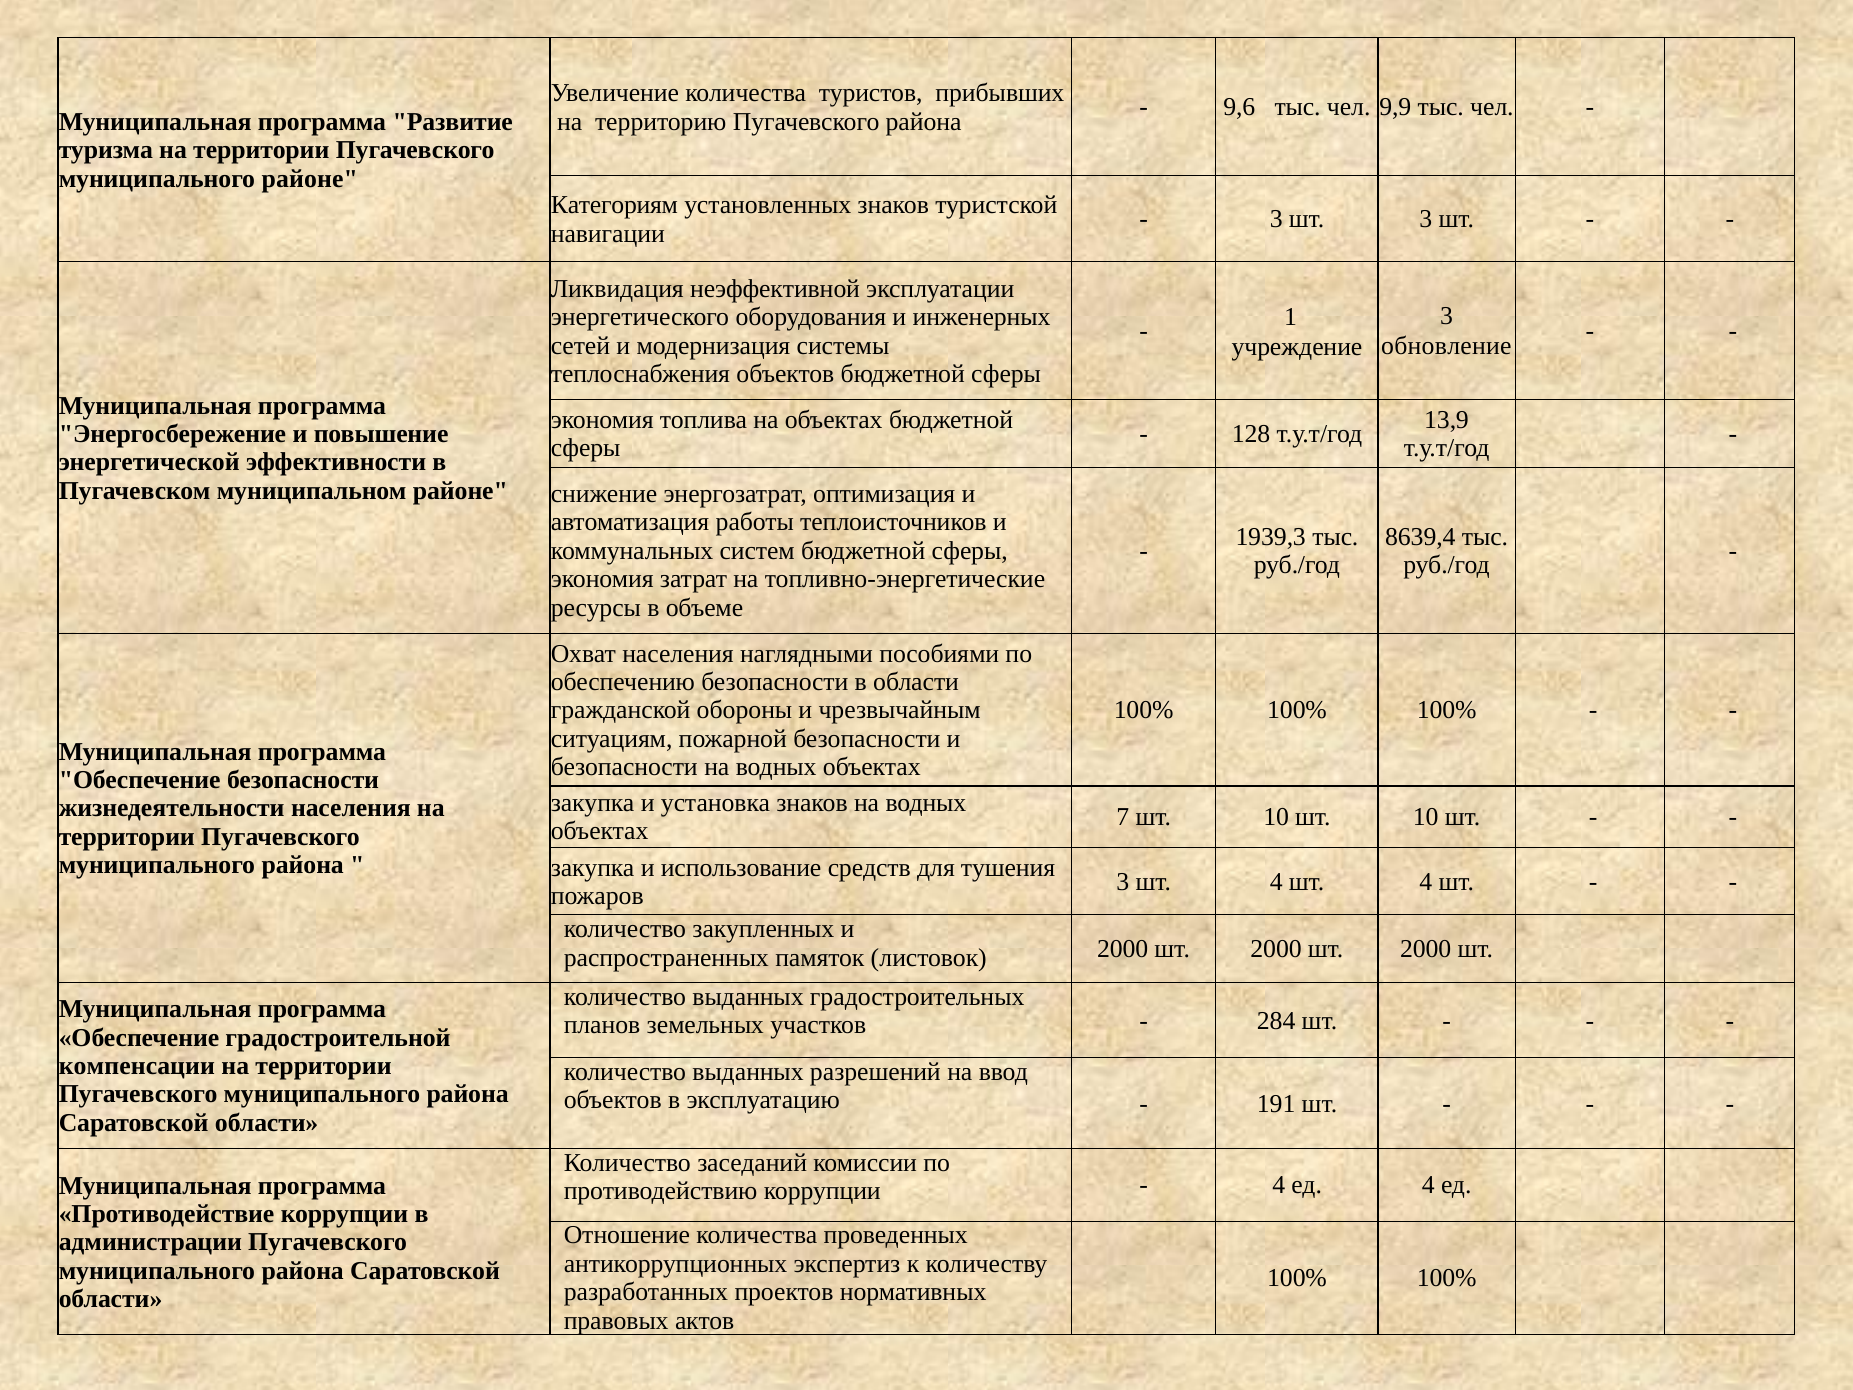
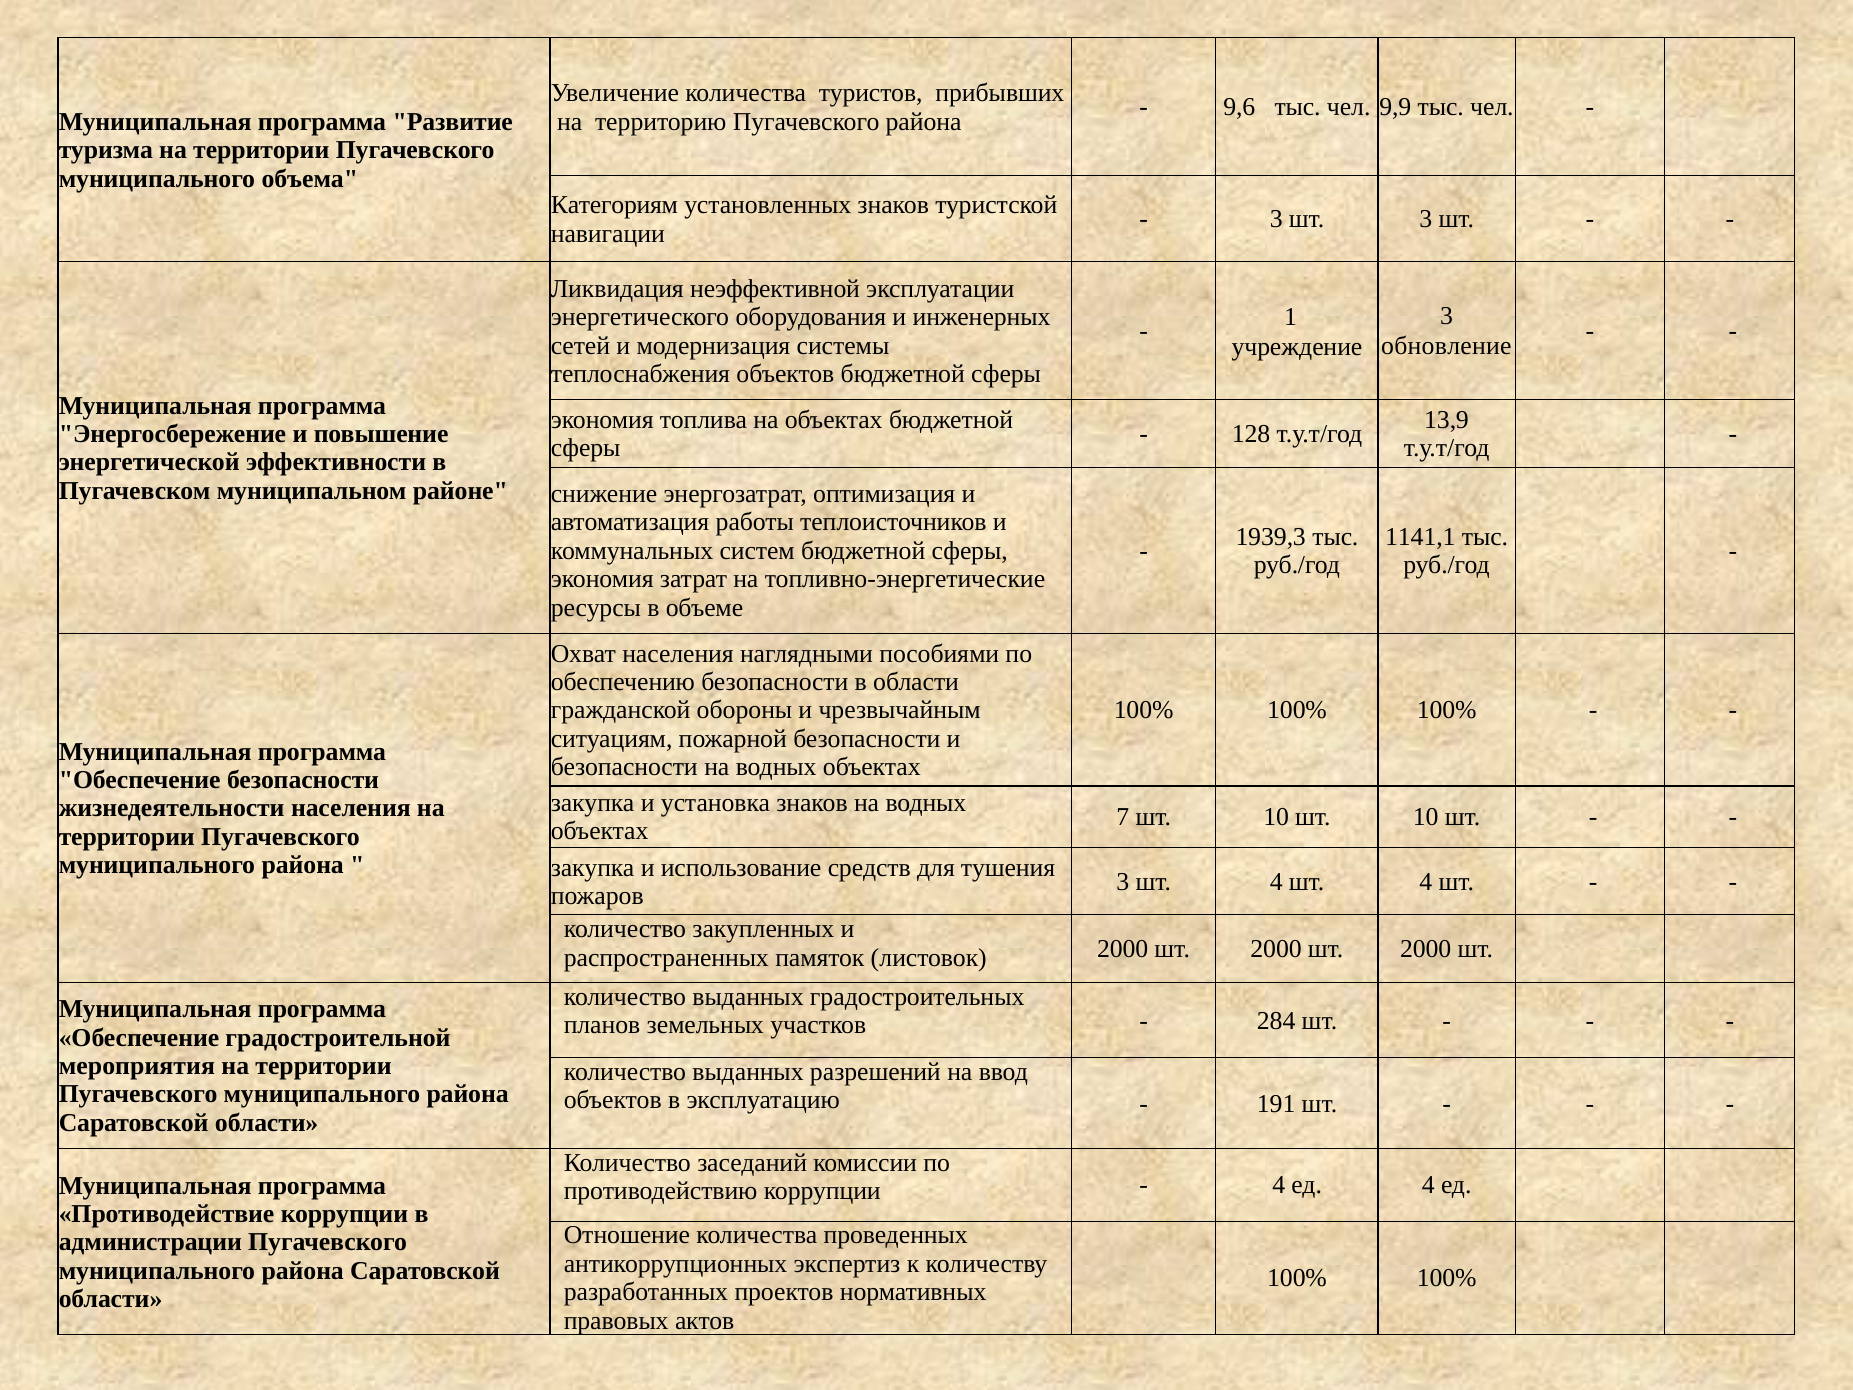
муниципального районе: районе -> объема (310, 179)
8639,4: 8639,4 -> 1141,1 (1420, 537)
компенсации: компенсации -> мероприятия (137, 1066)
